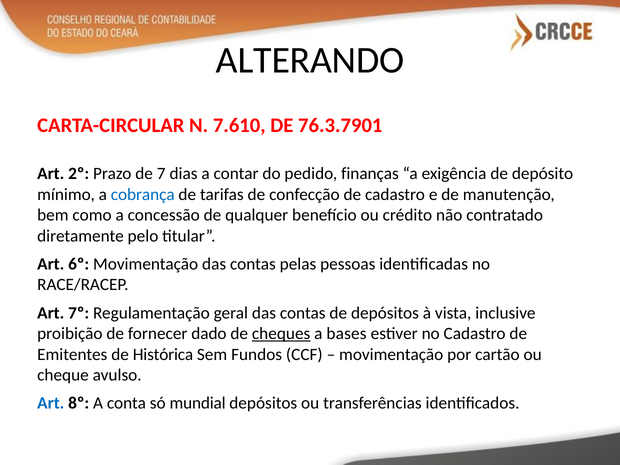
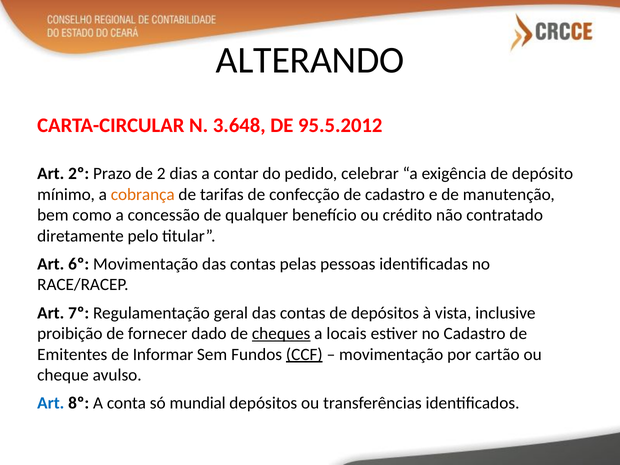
7.610: 7.610 -> 3.648 (239, 125)
76.3.7901: 76.3.7901 -> 95.5.2012 (340, 125)
7: 7 -> 2 (161, 174)
finanças: finanças -> celebrar (370, 174)
cobrança colour: blue -> orange (143, 194)
bases: bases -> locais (347, 334)
Histórica: Histórica -> Informar (163, 354)
CCF underline: none -> present (304, 354)
